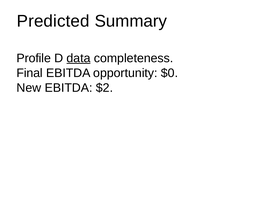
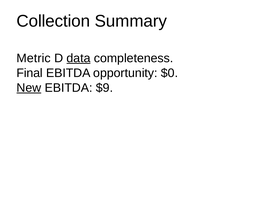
Predicted: Predicted -> Collection (53, 21)
Profile: Profile -> Metric (34, 58)
New underline: none -> present (29, 88)
$2: $2 -> $9 (104, 88)
